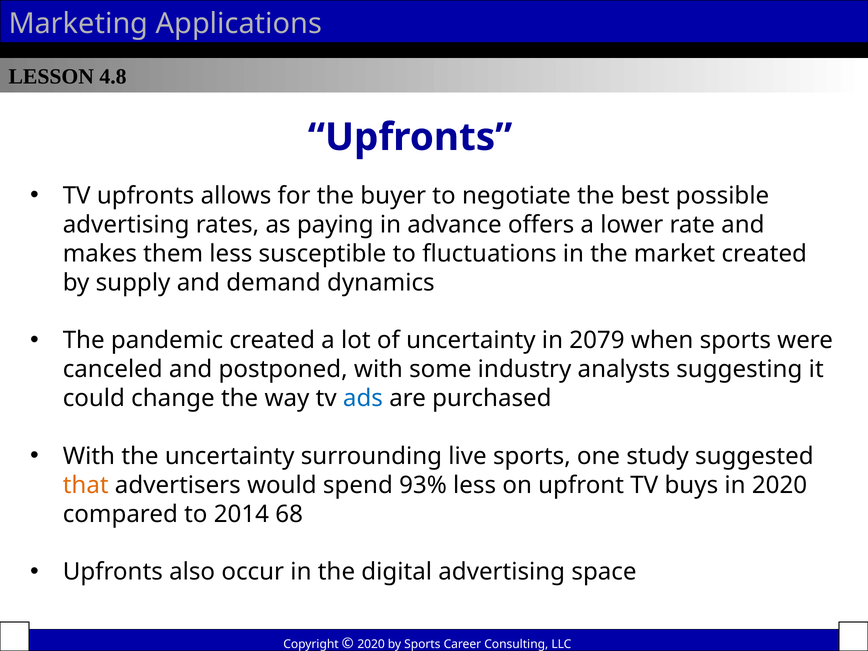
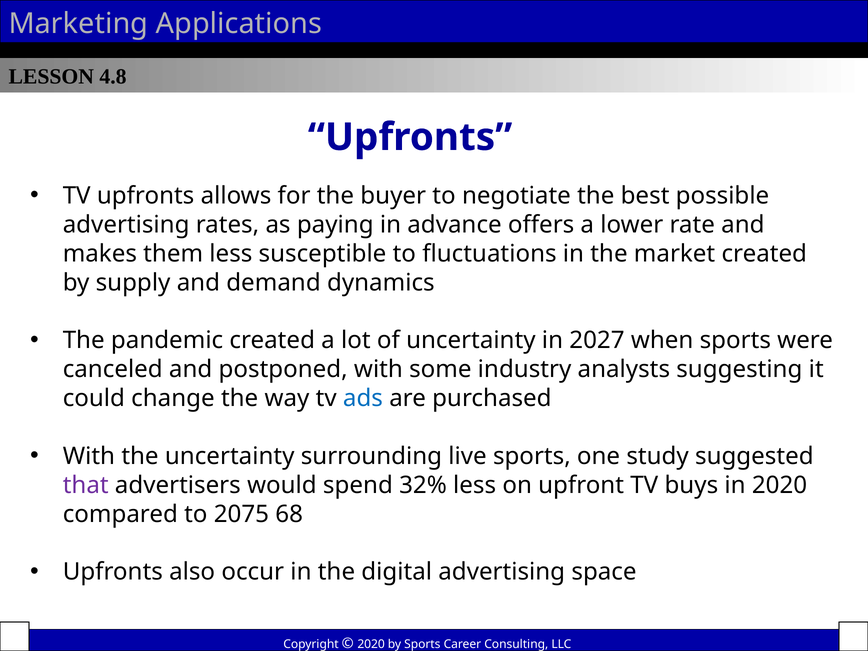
2079: 2079 -> 2027 (597, 340)
that colour: orange -> purple (86, 485)
93%: 93% -> 32% (423, 485)
2014: 2014 -> 2075 (241, 514)
